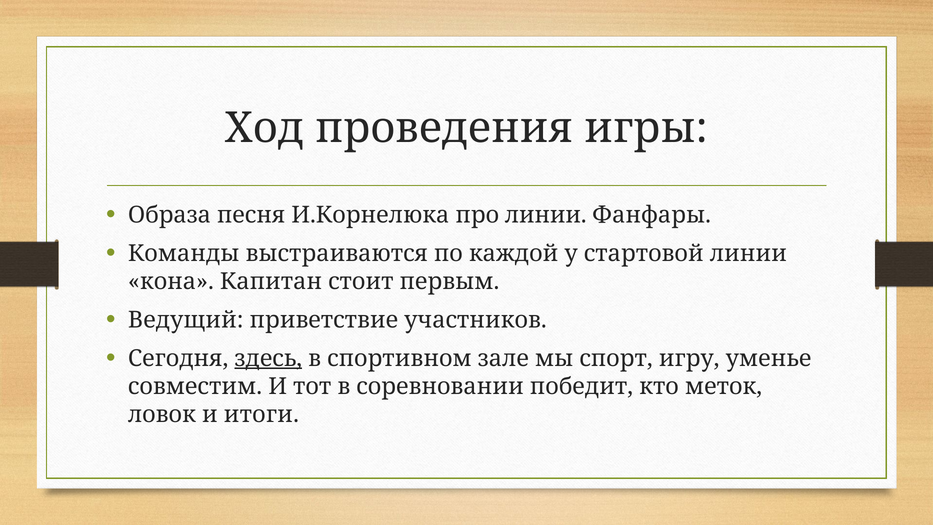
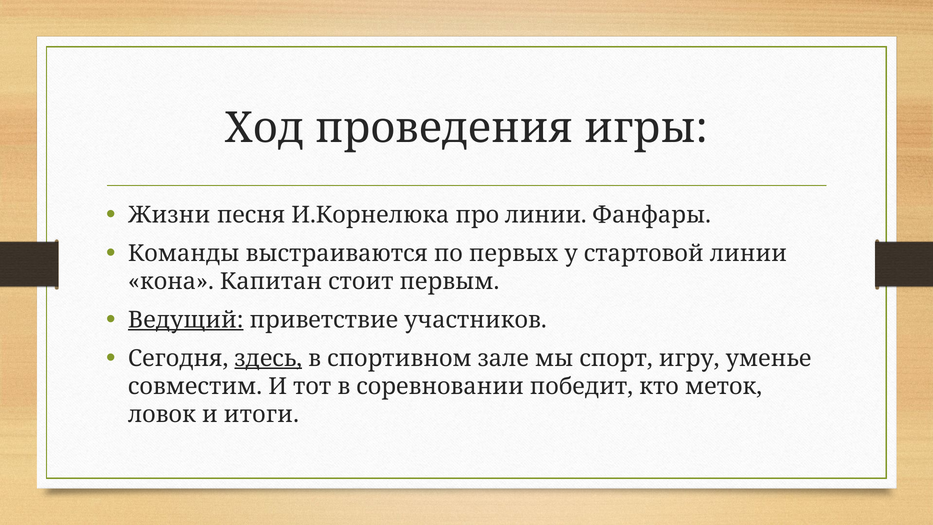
Образа: Образа -> Жизни (169, 215)
каждой: каждой -> первых (514, 253)
Ведущий underline: none -> present (186, 320)
